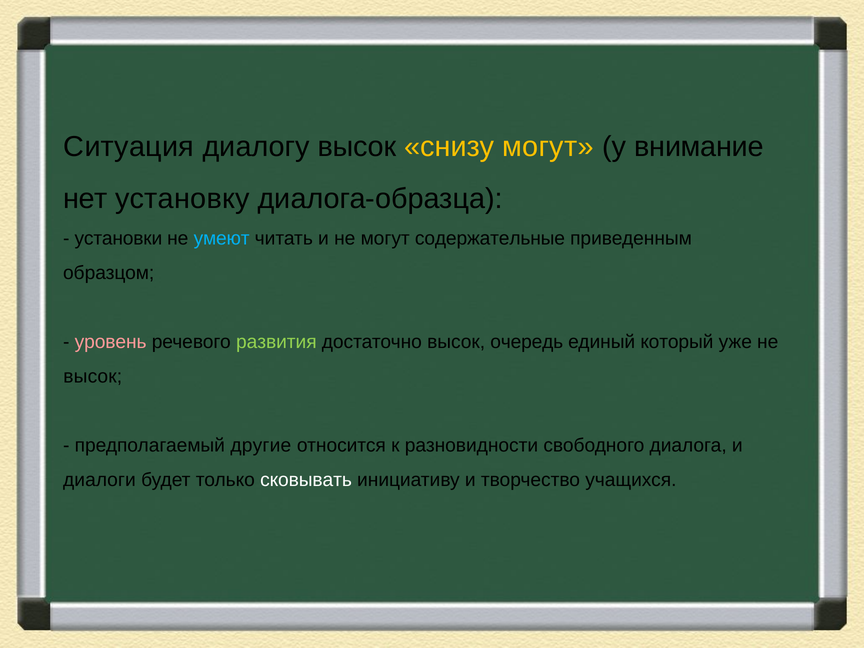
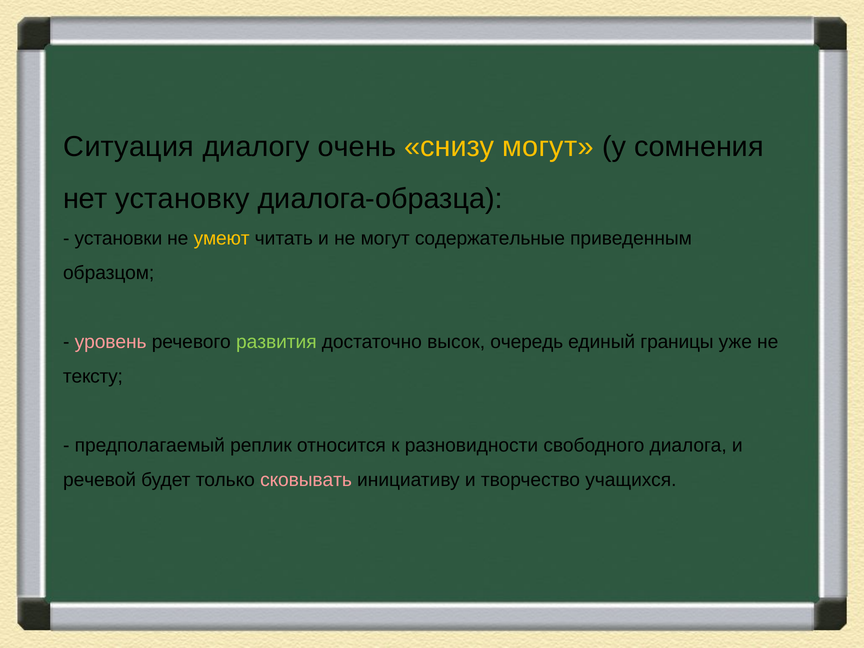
диалогу высок: высок -> очень (357, 147)
внимание: внимание -> сомнения (699, 147)
умеют colour: light blue -> yellow (222, 238)
который: который -> границы (677, 342)
высок: высок -> тексту (93, 376)
другие: другие -> реплик (261, 445)
диалоги: диалоги -> речевой (100, 480)
сковывать colour: white -> pink (306, 480)
